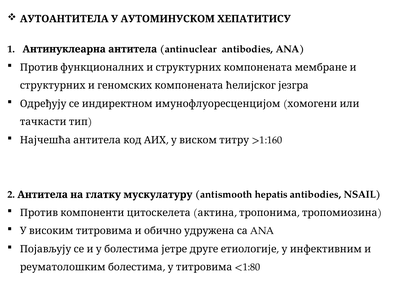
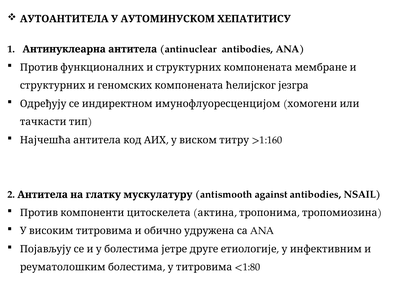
hepatis: hepatis -> against (271, 195)
